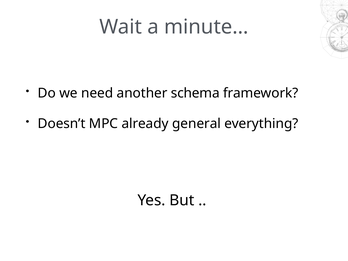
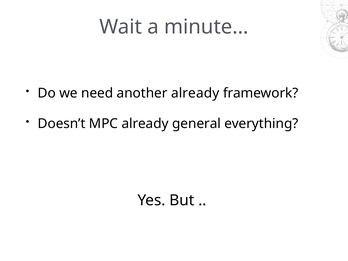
another schema: schema -> already (195, 93)
